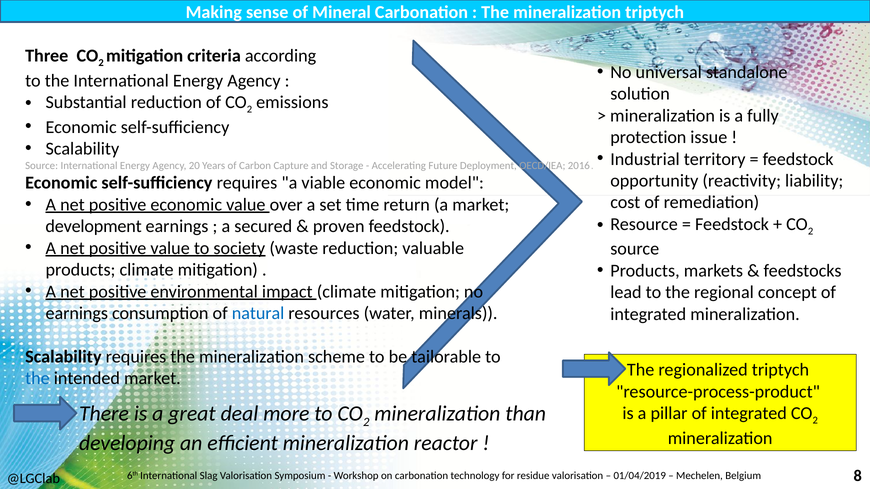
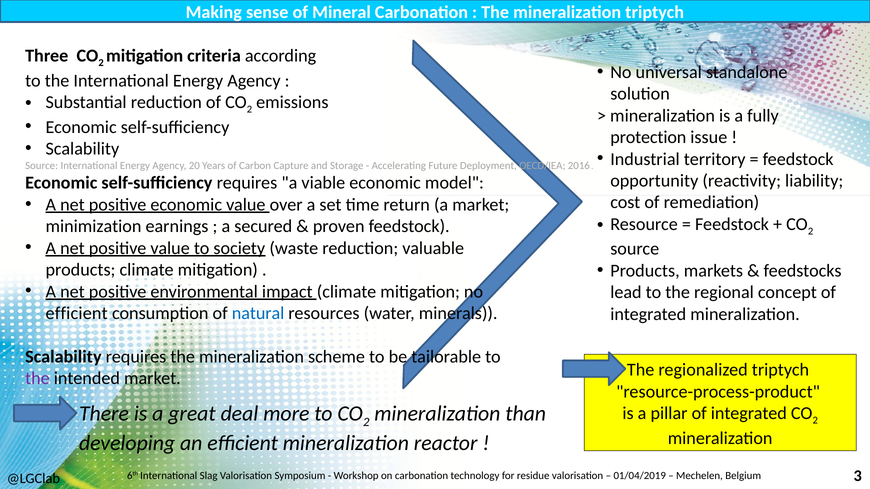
development: development -> minimization (93, 226)
earnings: earnings -> efficient (77, 314)
the colour: blue -> purple (37, 379)
8: 8 -> 3 (858, 476)
